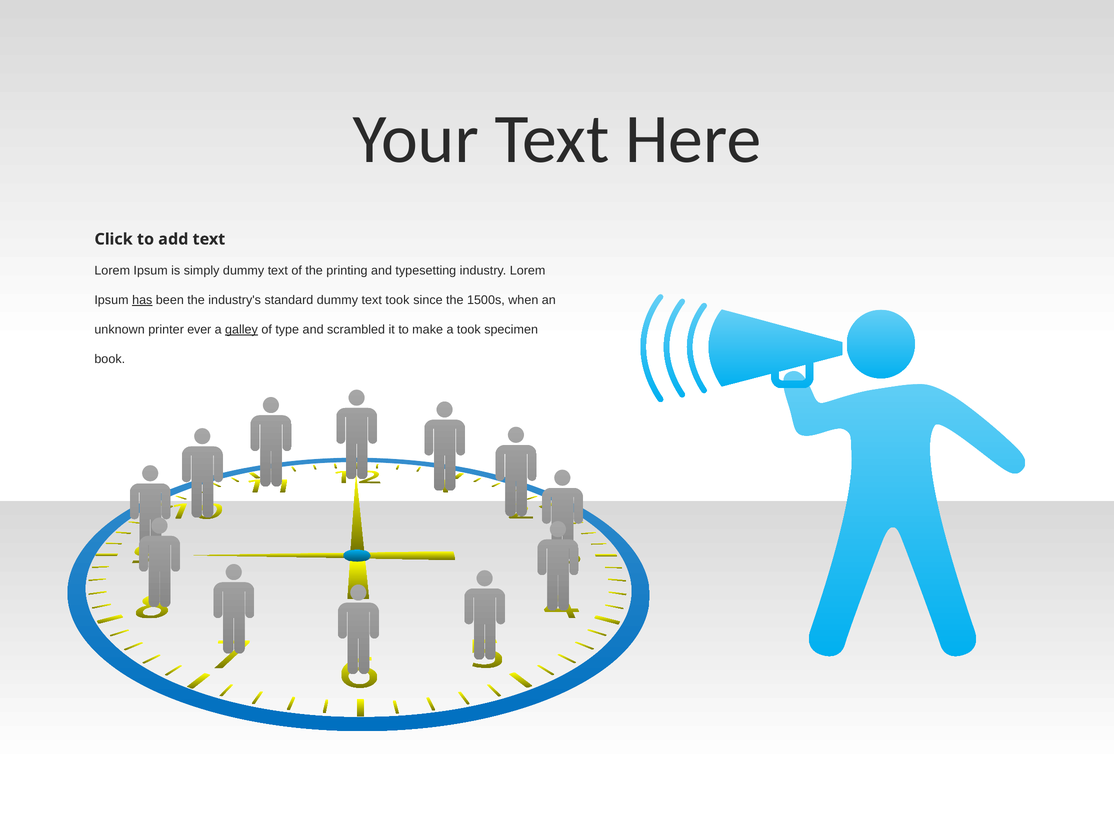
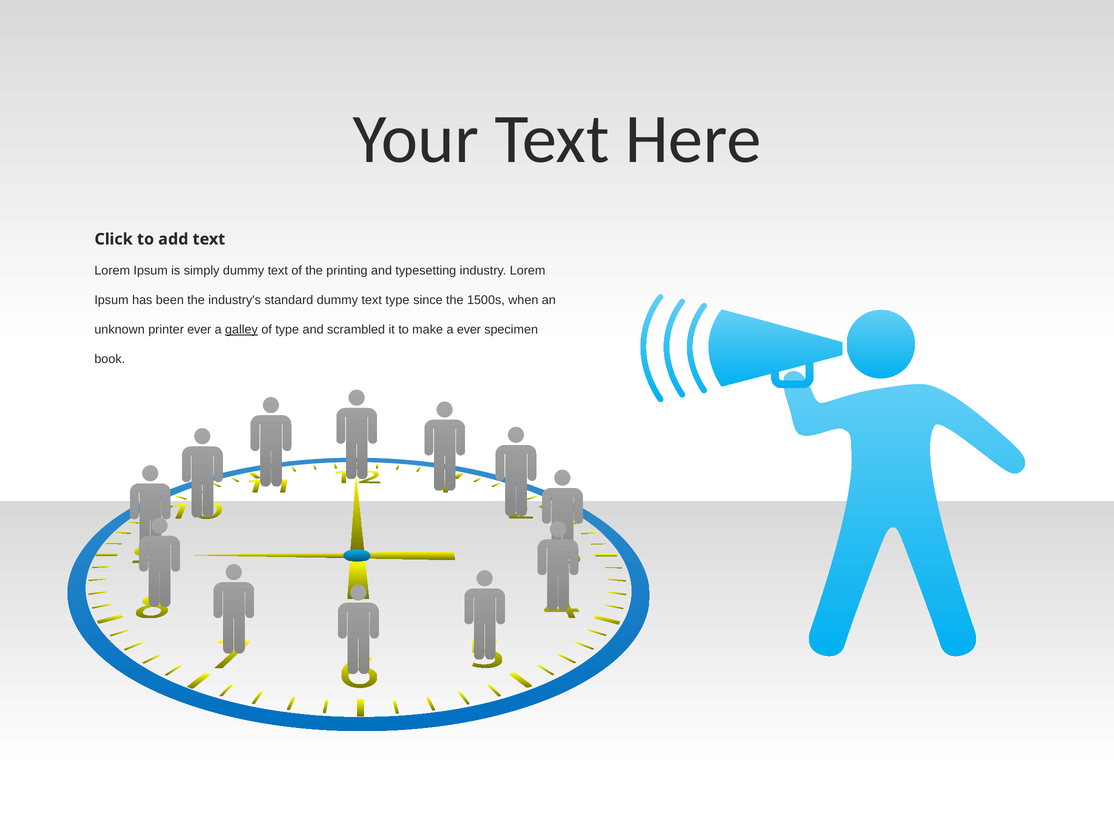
has underline: present -> none (142, 300)
text took: took -> type (397, 300)
a took: took -> ever (469, 330)
